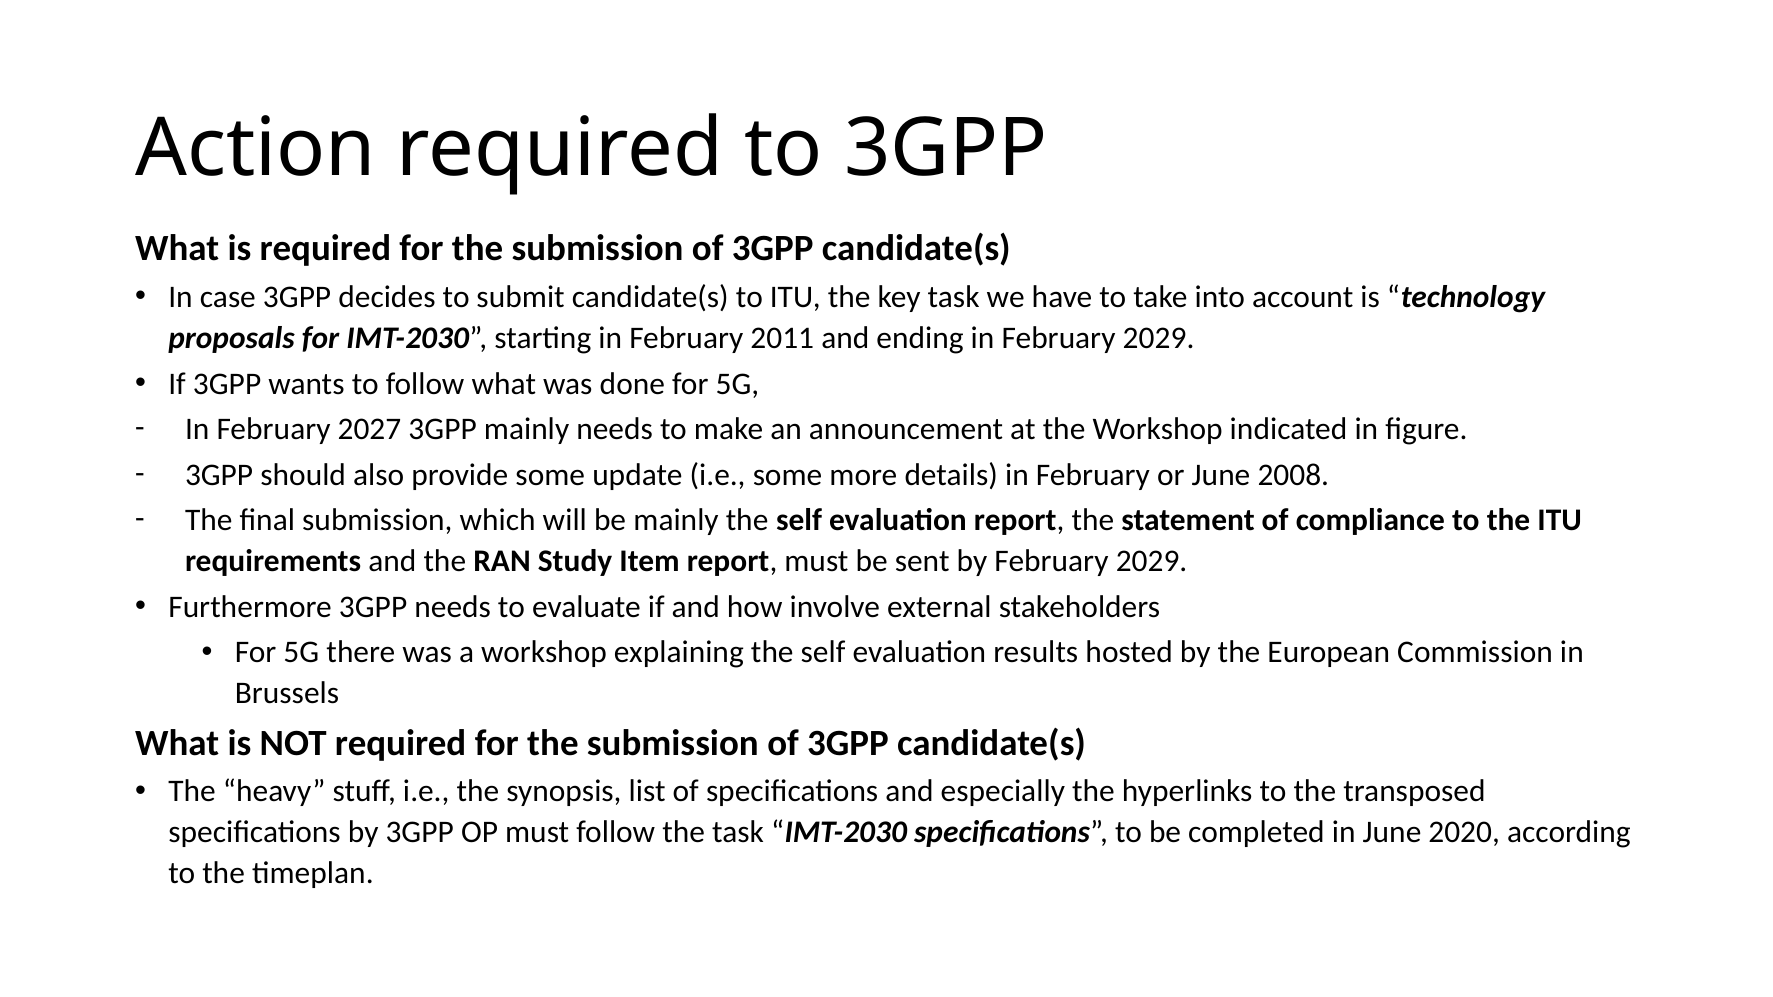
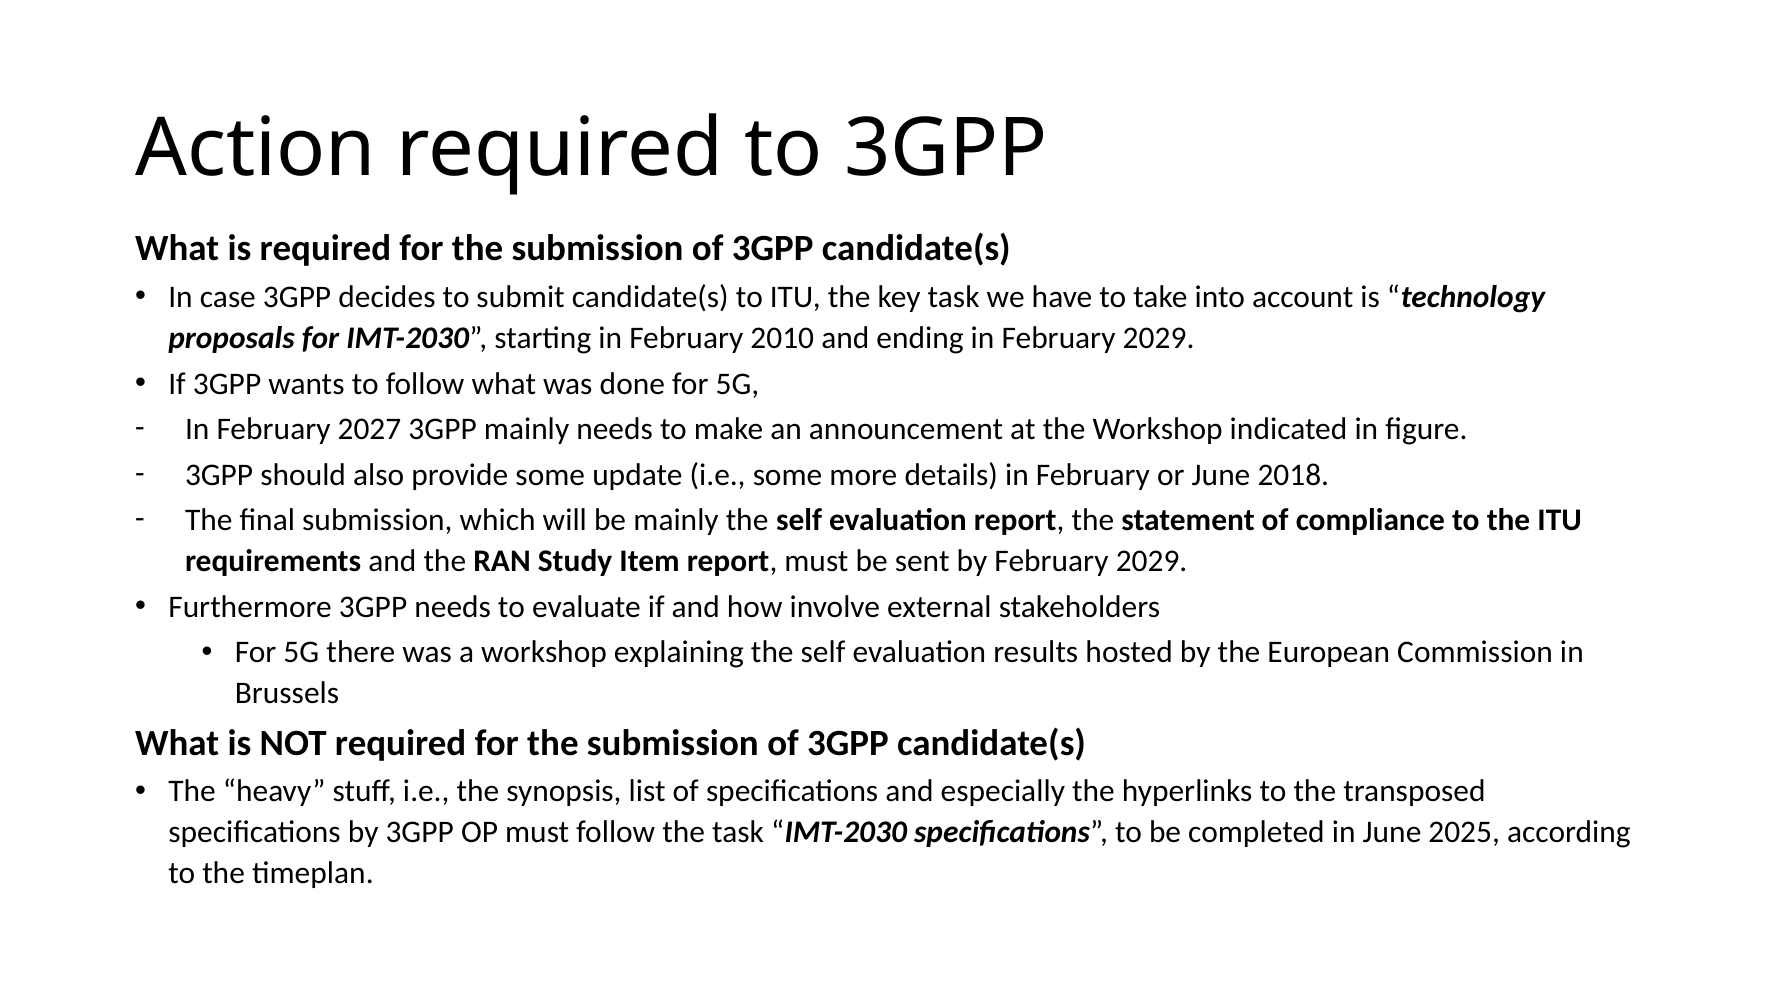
2011: 2011 -> 2010 (782, 338)
2008: 2008 -> 2018 (1293, 475)
2020: 2020 -> 2025 (1464, 833)
